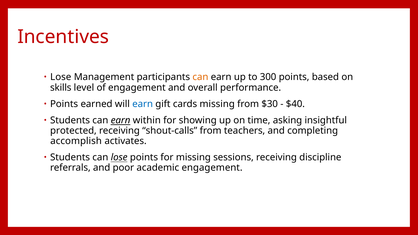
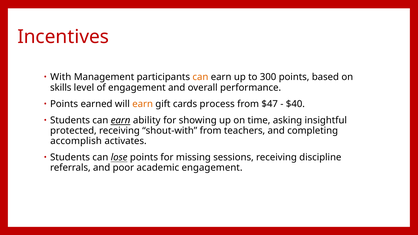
Lose: Lose -> With (61, 77)
earn colour: blue -> orange (143, 104)
cards missing: missing -> process (217, 104)
$30: $30 -> $47 (270, 104)
within: within -> ability (147, 120)
shout-calls: shout-calls -> shout-with (170, 131)
